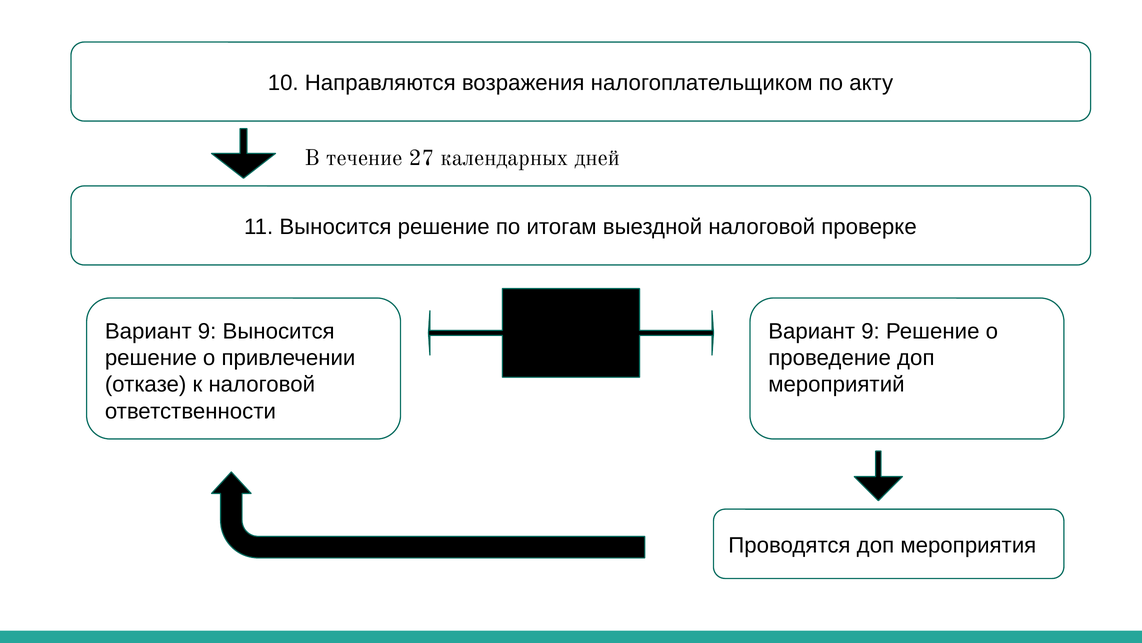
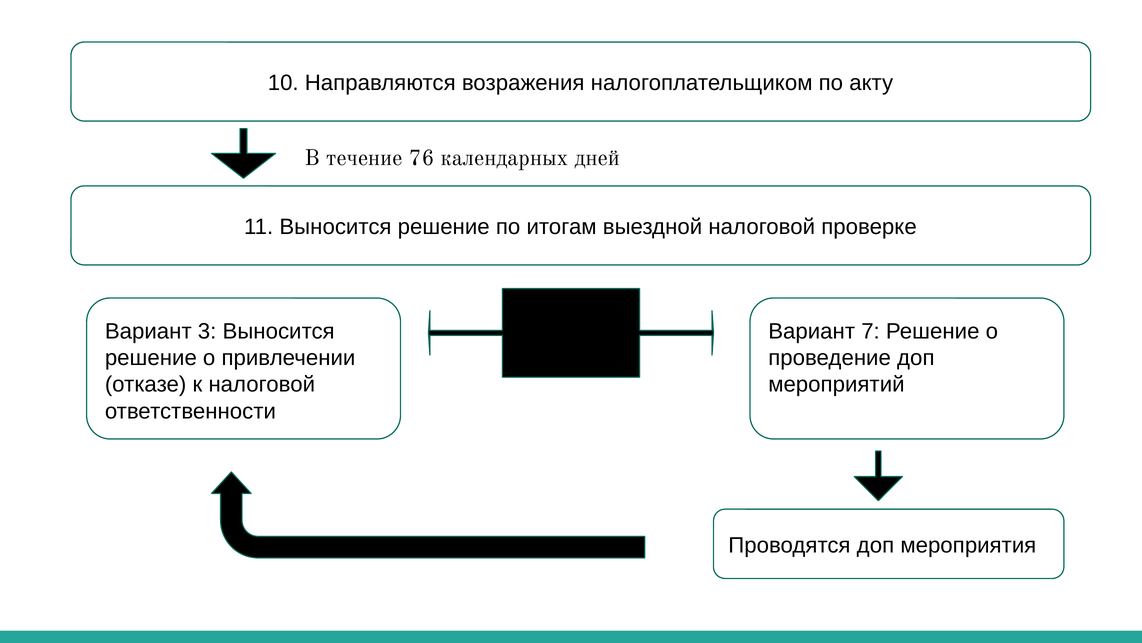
27: 27 -> 76 (422, 158)
9: 9 -> 3 (207, 331)
9: 9 -> 7 (871, 331)
